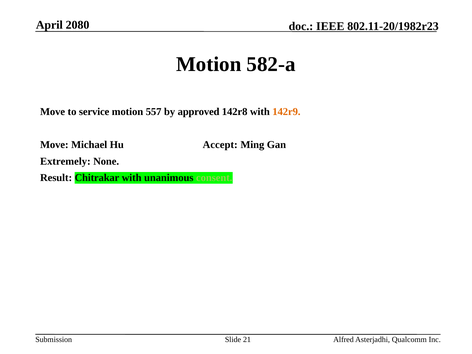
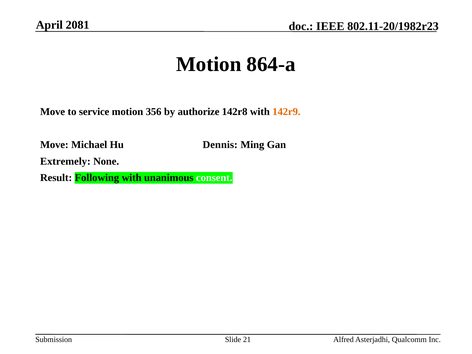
2080: 2080 -> 2081 (78, 25)
582-a: 582-a -> 864-a (271, 64)
557: 557 -> 356 (154, 112)
approved: approved -> authorize (199, 112)
Accept: Accept -> Dennis (220, 145)
Chitrakar: Chitrakar -> Following (97, 178)
consent colour: light green -> white (214, 178)
